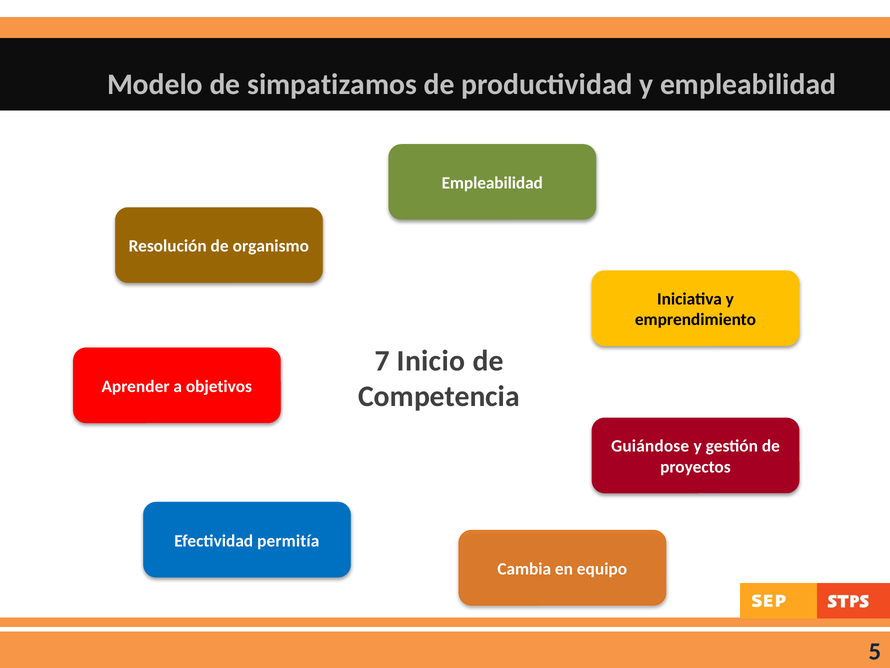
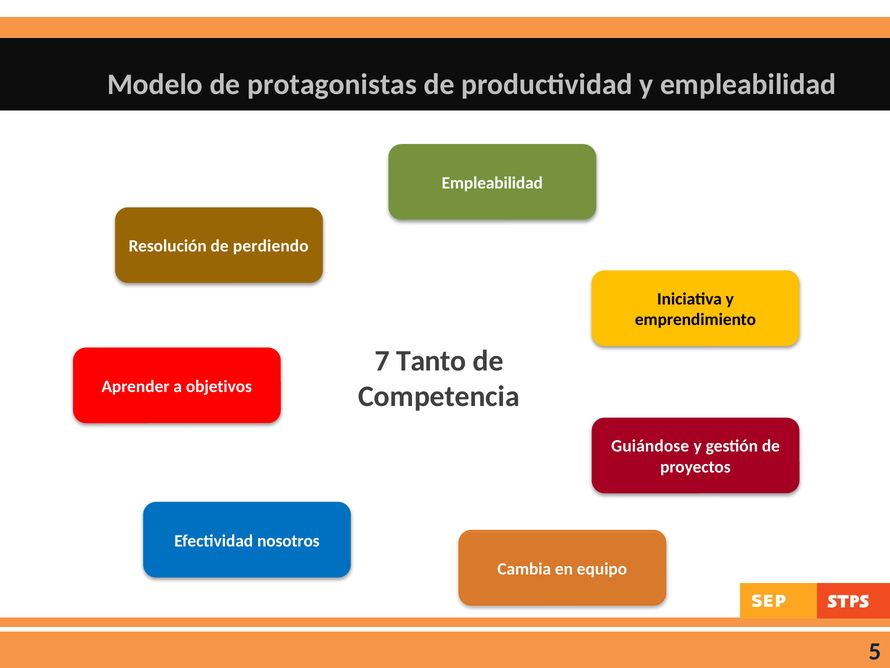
simpatizamos: simpatizamos -> protagonistas (332, 84)
organismo: organismo -> perdiendo (271, 246)
Inicio: Inicio -> Tanto (431, 361)
permitía: permitía -> nosotros (288, 540)
